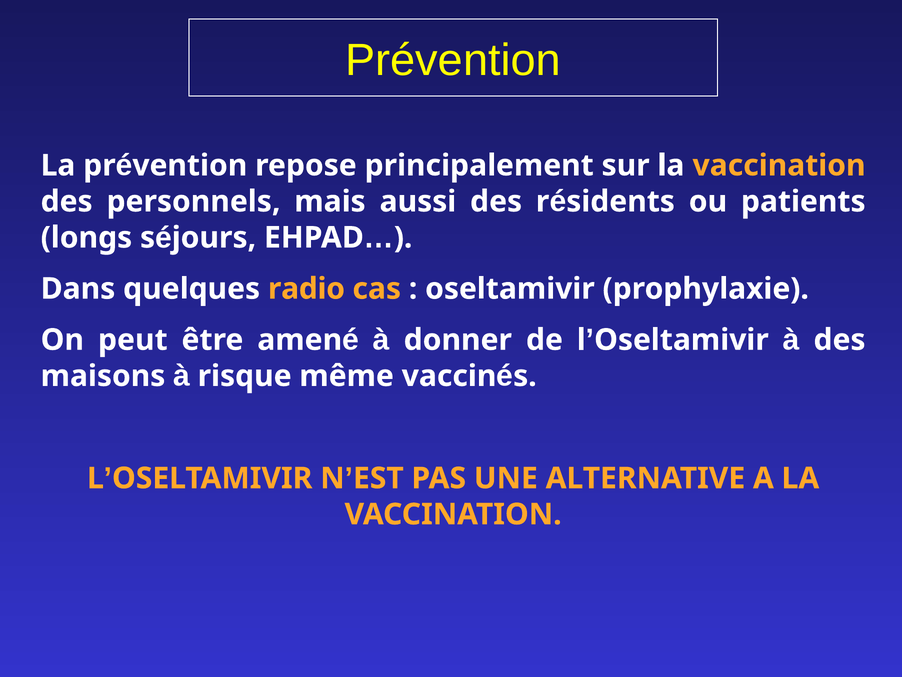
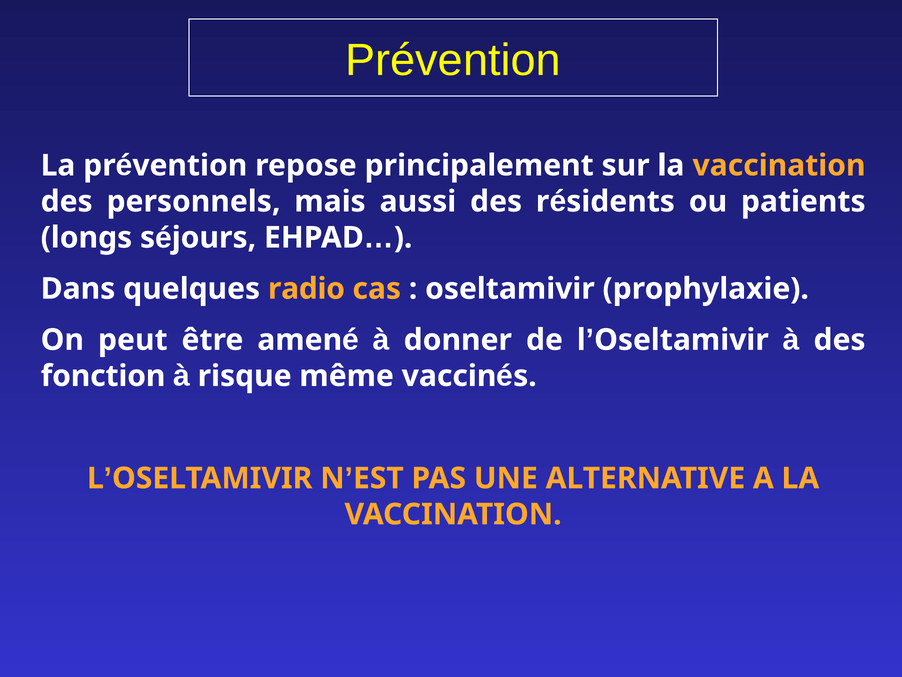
maisons: maisons -> fonction (103, 376)
